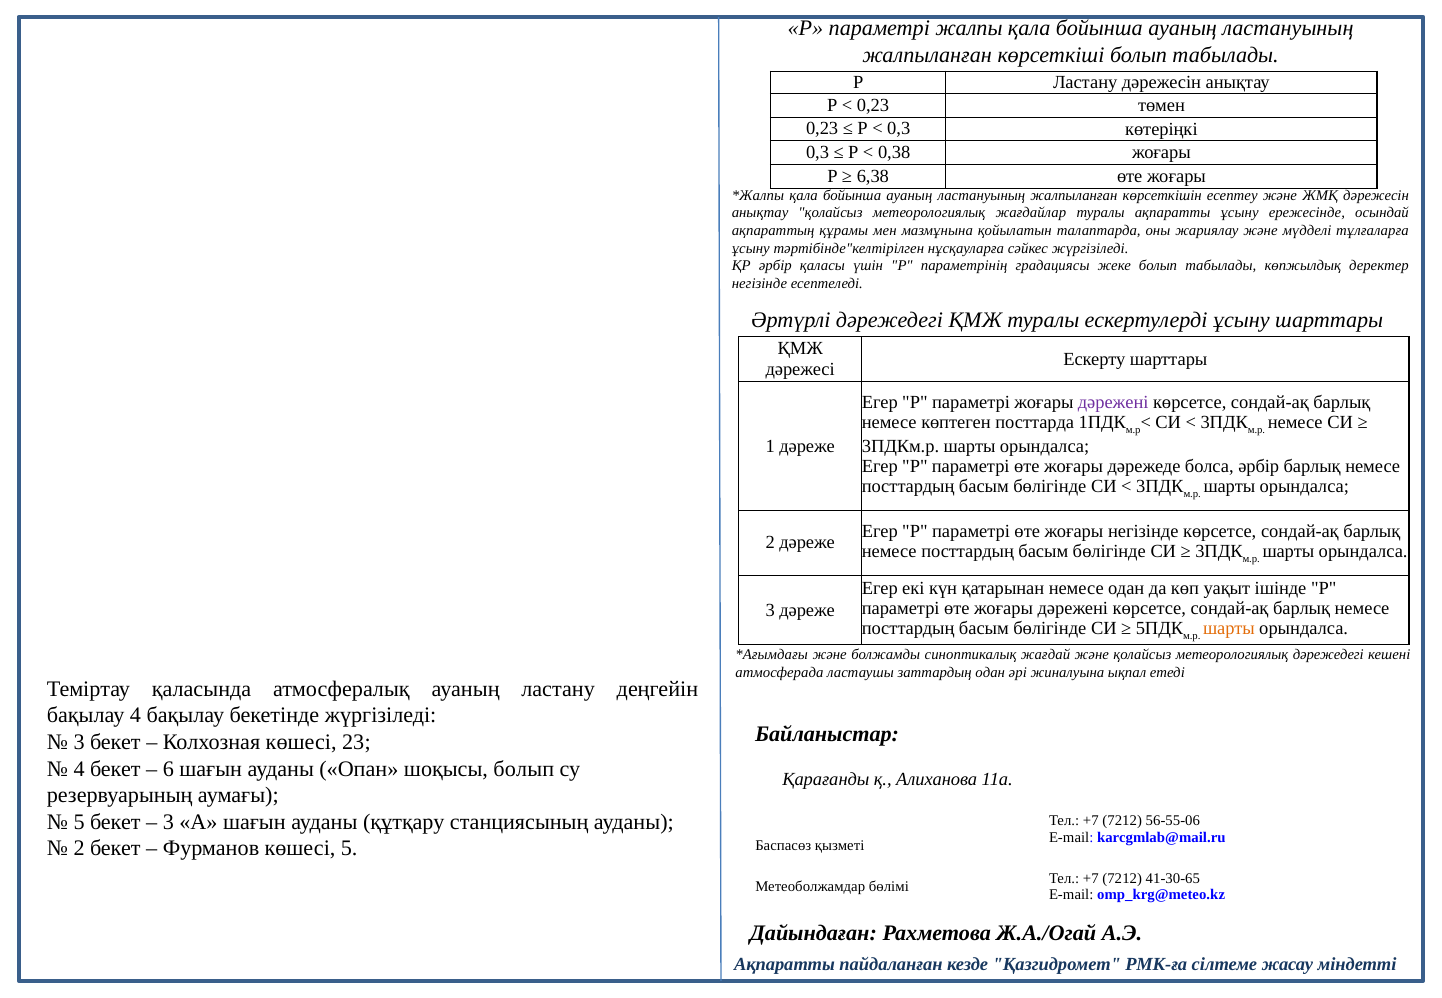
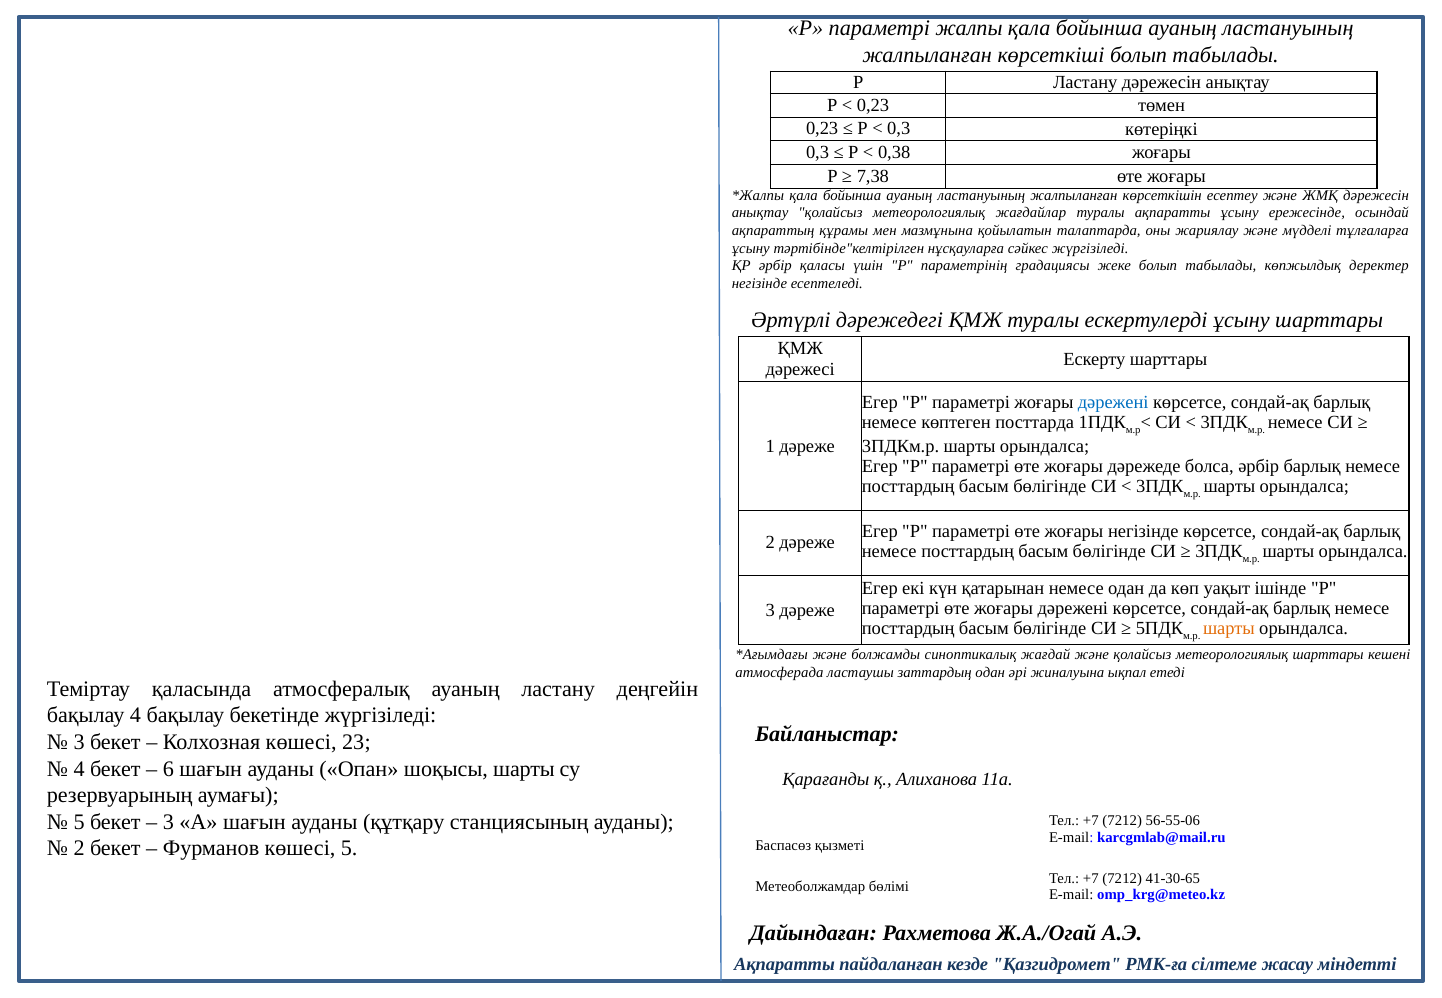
6,38: 6,38 -> 7,38 (873, 176)
дәрежені colour: purple -> blue (1113, 402)
метеорологиялық дәрежедегі: дәрежедегі -> шарттары (1328, 655)
шоқысы болып: болып -> шарты (524, 769)
